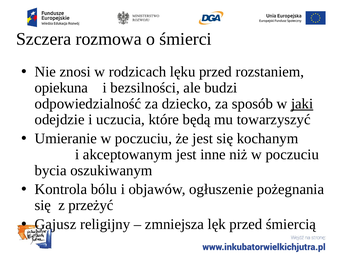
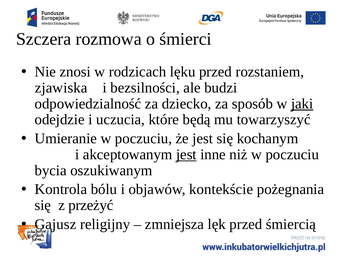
opiekuna: opiekuna -> zjawiska (61, 88)
jest underline: none -> present (186, 155)
ogłuszenie: ogłuszenie -> kontekście (221, 190)
